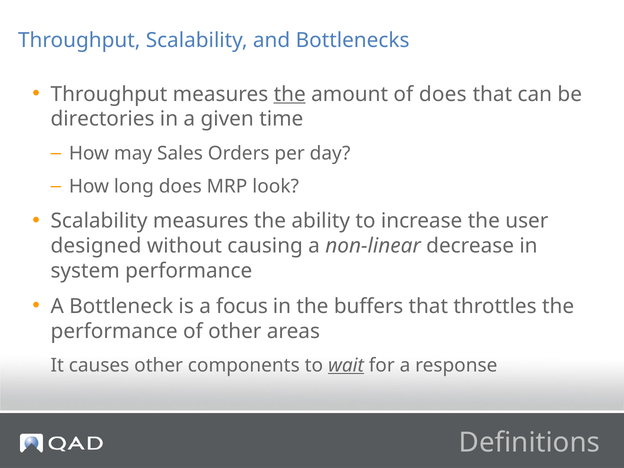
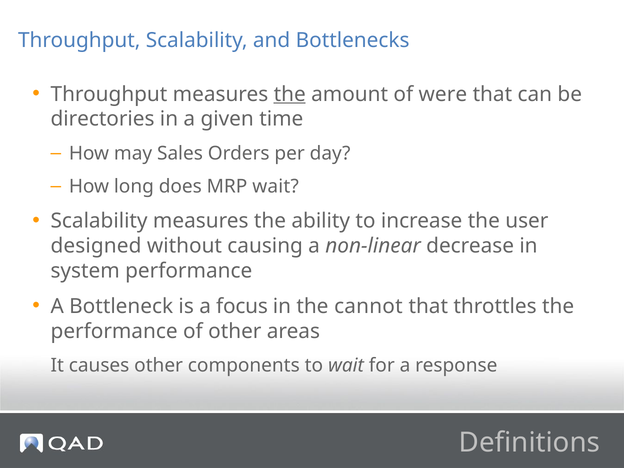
of does: does -> were (443, 94)
MRP look: look -> wait (276, 187)
buffers: buffers -> cannot (368, 306)
wait underline: present -> none (346, 365)
